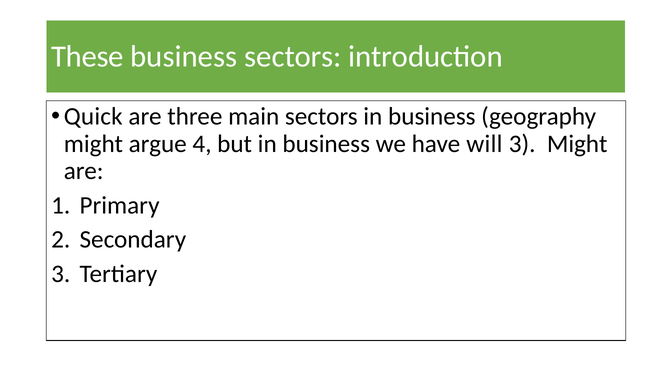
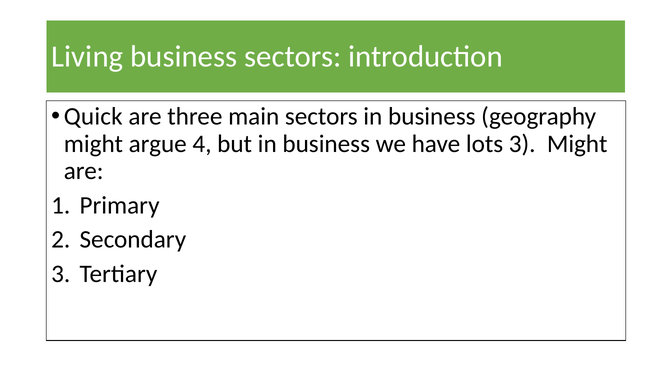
These: These -> Living (87, 56)
will: will -> lots (485, 144)
